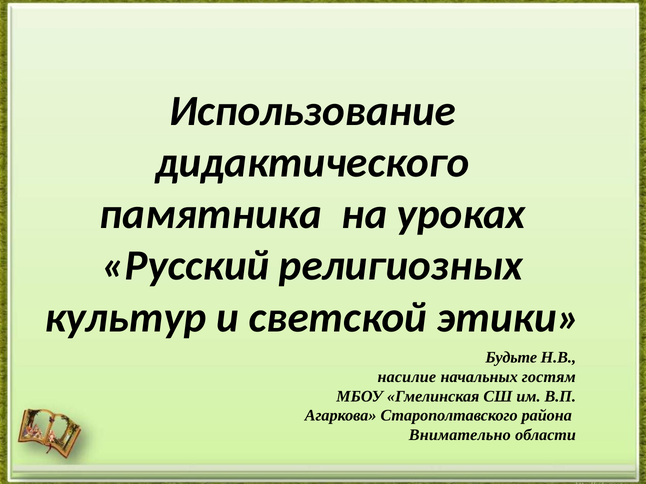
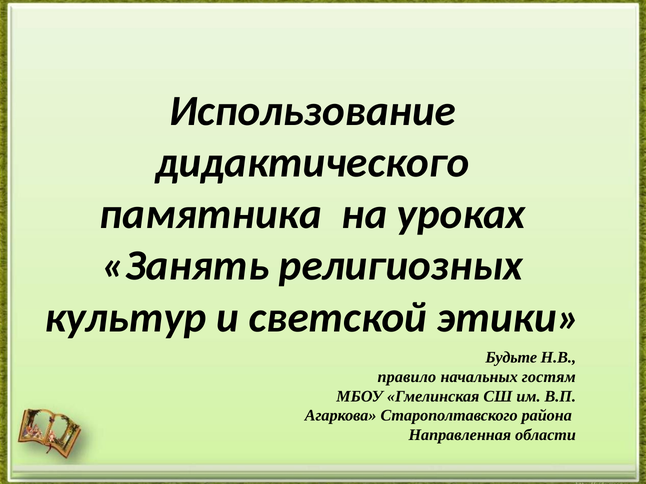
Русский: Русский -> Занять (186, 266)
насилие: насилие -> правило (407, 377)
Внимательно: Внимательно -> Направленная (460, 435)
